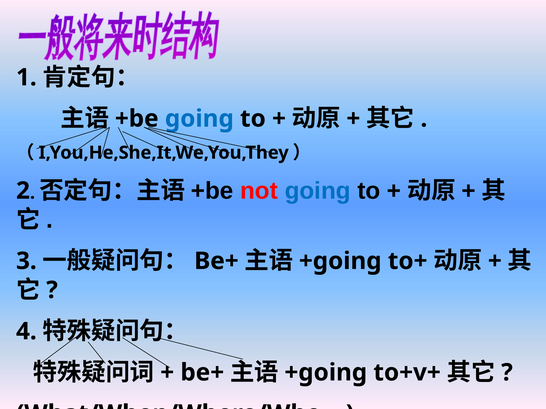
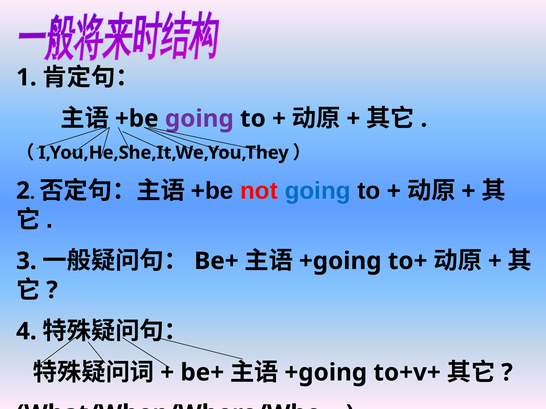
going colour: blue -> purple (199, 119)
